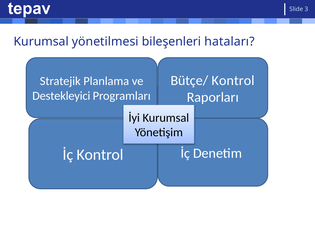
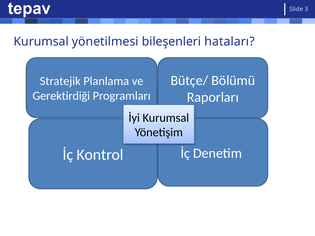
Bütçe/ Kontrol: Kontrol -> Bölümü (233, 80)
Destekleyici: Destekleyici -> Gerektirdiği (61, 96)
